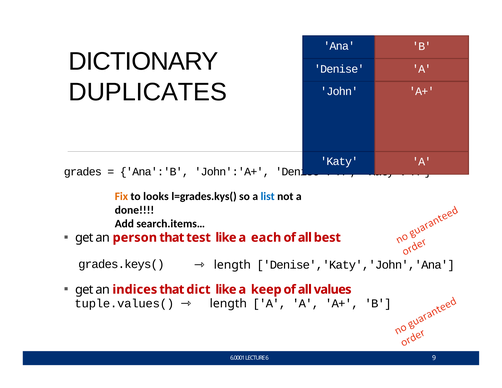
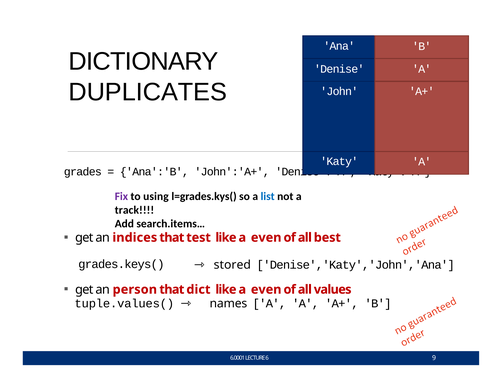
Fix colour: orange -> purple (121, 196)
looks: looks -> using (156, 196)
done: done -> track (134, 210)
person: person -> indices (135, 238)
each: each -> even (266, 238)
length: length -> stored (232, 265)
indices: indices -> person (135, 289)
keep: keep -> even (266, 289)
length: length -> names (228, 303)
